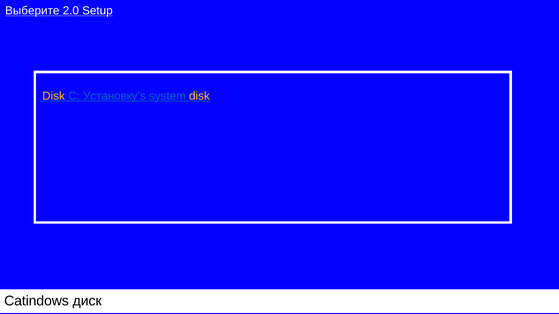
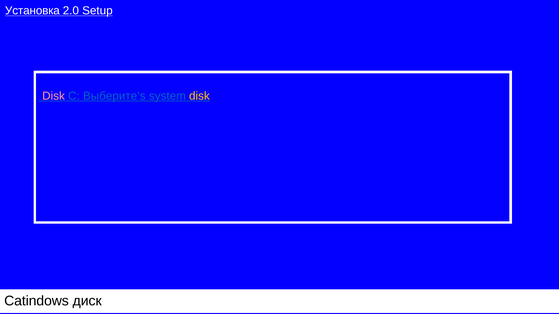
Выберите: Выберите -> Установка (32, 11)
Disk colour: yellow -> pink (54, 96)
Установку’s: Установку’s -> Выберите’s (114, 96)
